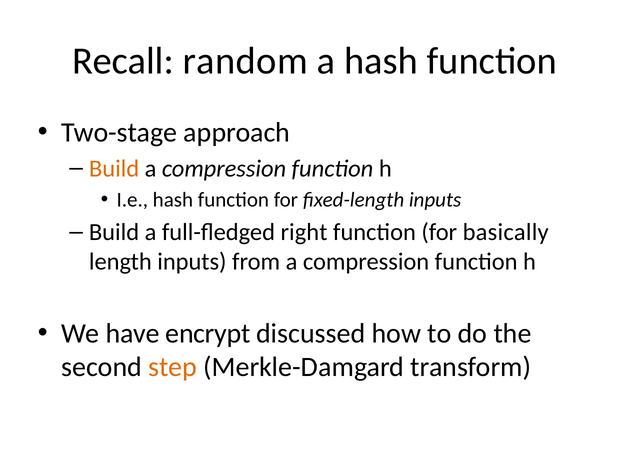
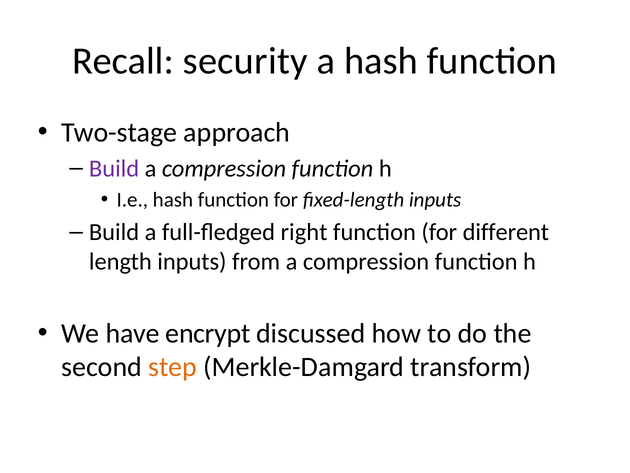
random: random -> security (245, 61)
Build colour: orange -> purple (114, 168)
basically: basically -> different (506, 232)
